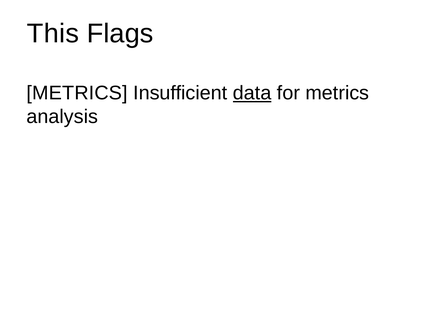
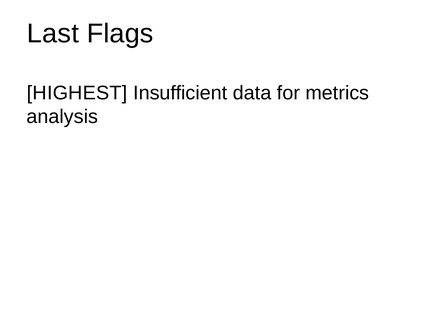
This: This -> Last (53, 34)
METRICS: METRICS -> HIGHEST (77, 93)
data underline: present -> none (252, 93)
